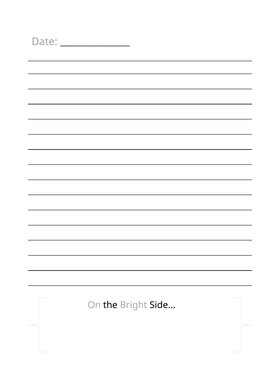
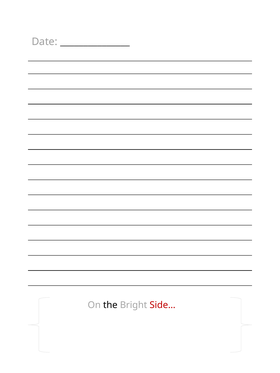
Side… colour: black -> red (163, 305)
